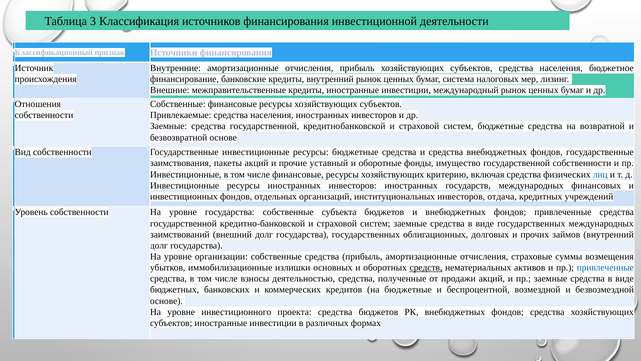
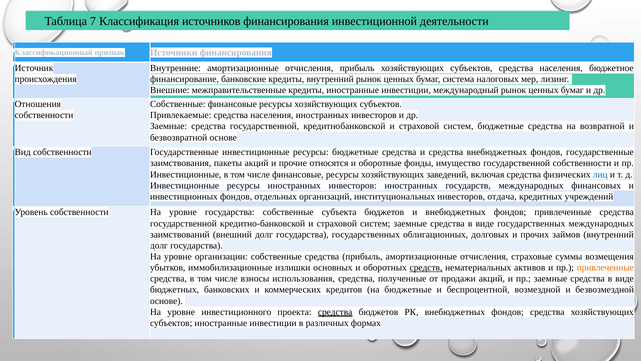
3: 3 -> 7 (93, 21)
уставный: уставный -> относятся (329, 163)
критерию: критерию -> заведений (448, 174)
привлеченные colour: blue -> orange (605, 267)
деятельностью: деятельностью -> использования (304, 278)
средства underline: none -> present (335, 312)
